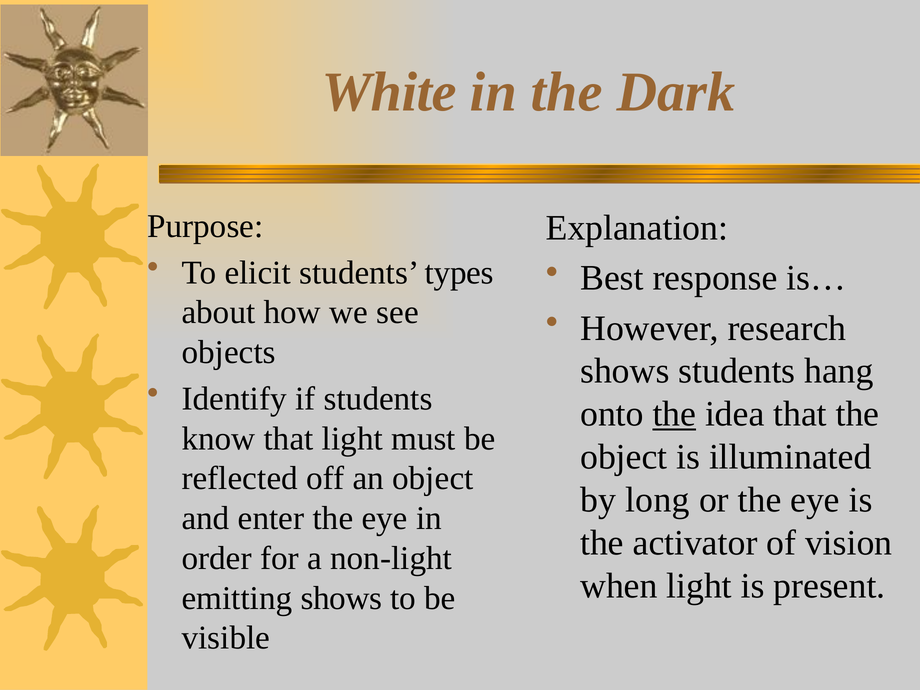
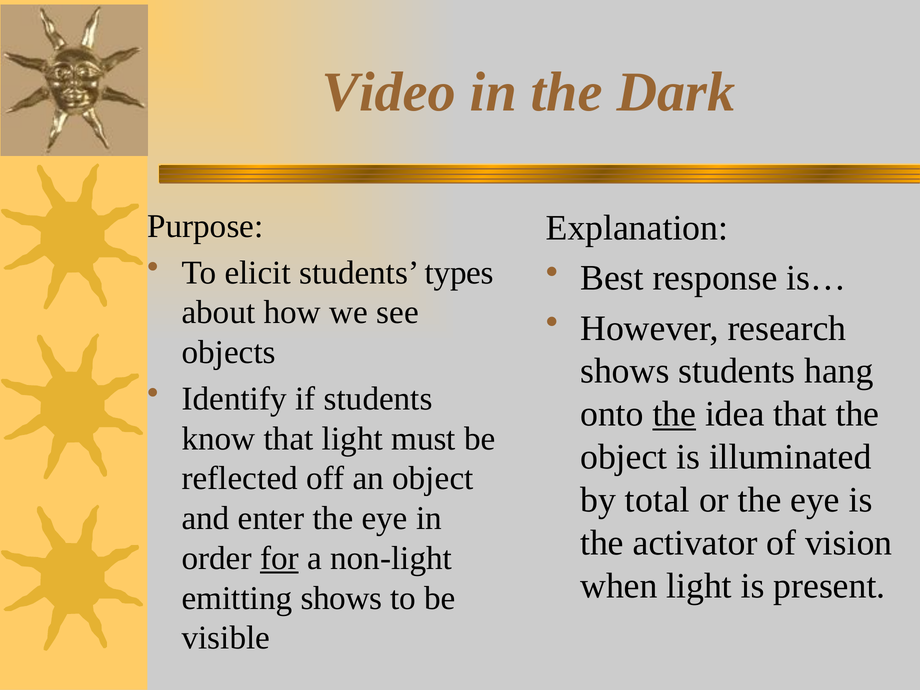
White: White -> Video (389, 92)
long: long -> total (657, 500)
for underline: none -> present (279, 558)
